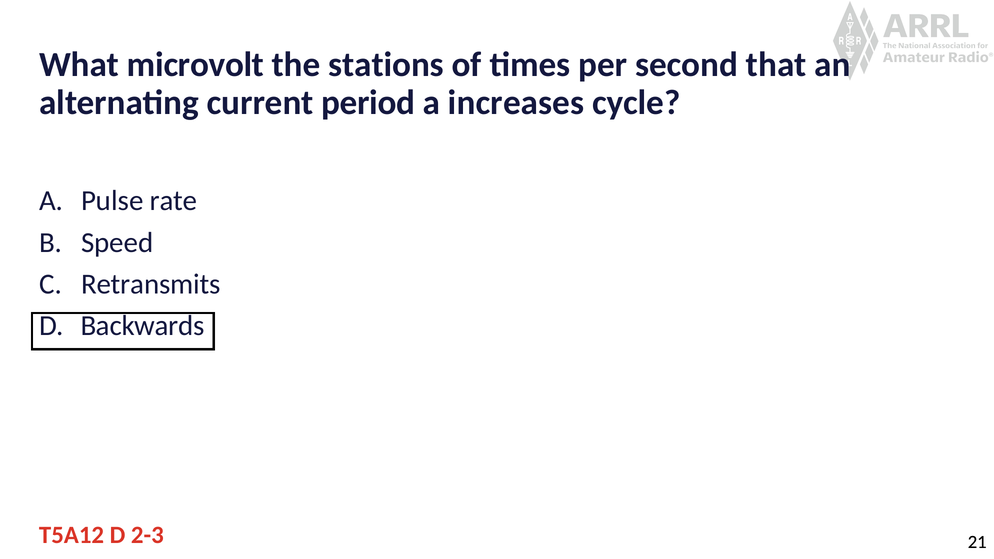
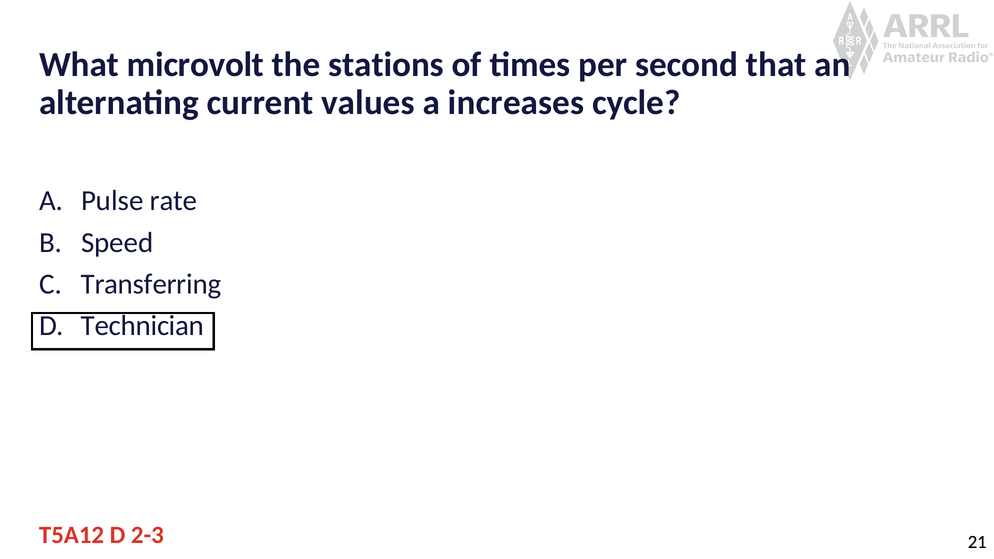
period: period -> values (368, 103)
Retransmits: Retransmits -> Transferring (151, 284)
Backwards: Backwards -> Technician (143, 326)
